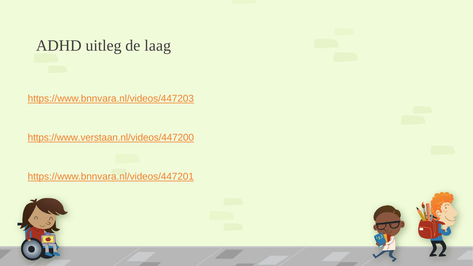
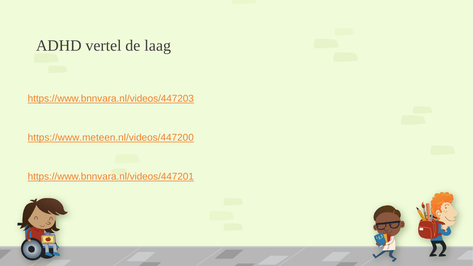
uitleg: uitleg -> vertel (104, 46)
https://www.verstaan.nl/videos/447200: https://www.verstaan.nl/videos/447200 -> https://www.meteen.nl/videos/447200 (111, 138)
